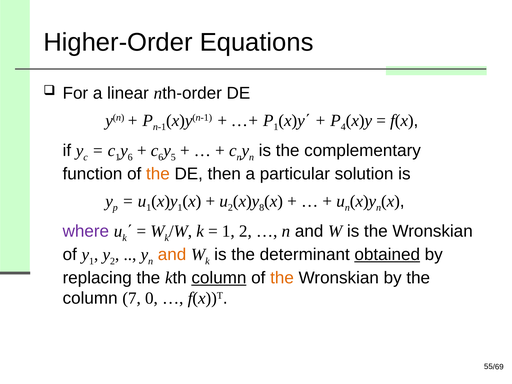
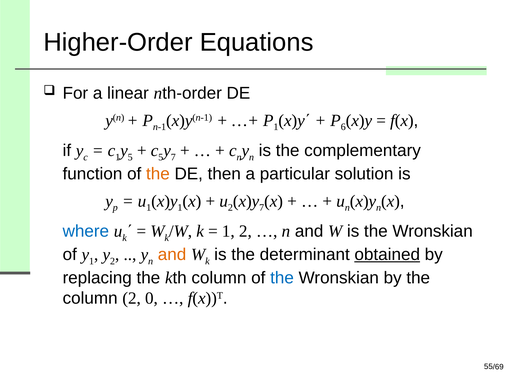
4: 4 -> 6 (343, 127)
6: 6 -> 5 (130, 157)
6: 6 -> 5 (161, 157)
5: 5 -> 7 (173, 157)
8: 8 -> 7 (262, 208)
where colour: purple -> blue (86, 231)
column underline: present -> none (219, 278)
the colour: orange -> blue (282, 278)
column 7: 7 -> 2 (132, 298)
